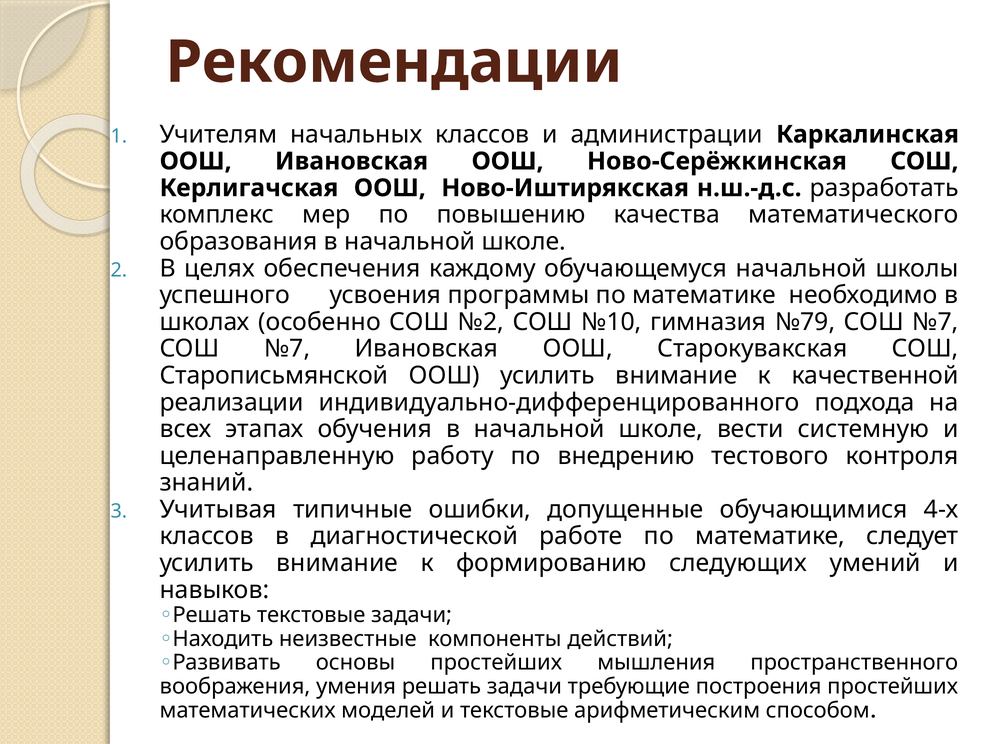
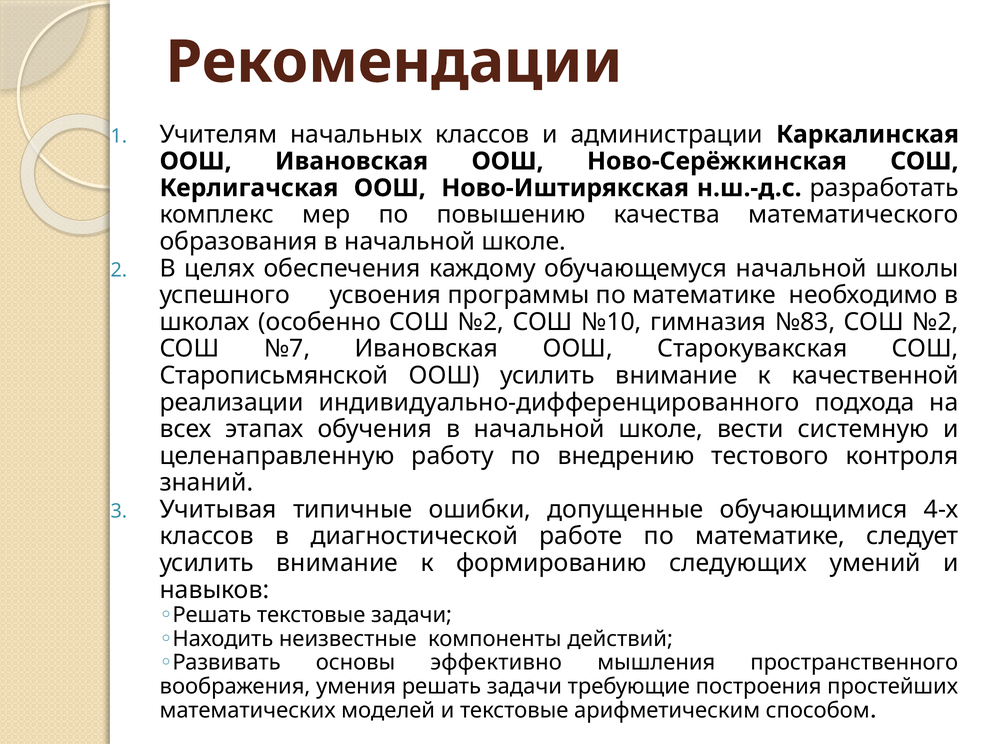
№79: №79 -> №83 (805, 322)
№7: №7 -> №2 (935, 322)
основы простейших: простейших -> эффективно (496, 663)
